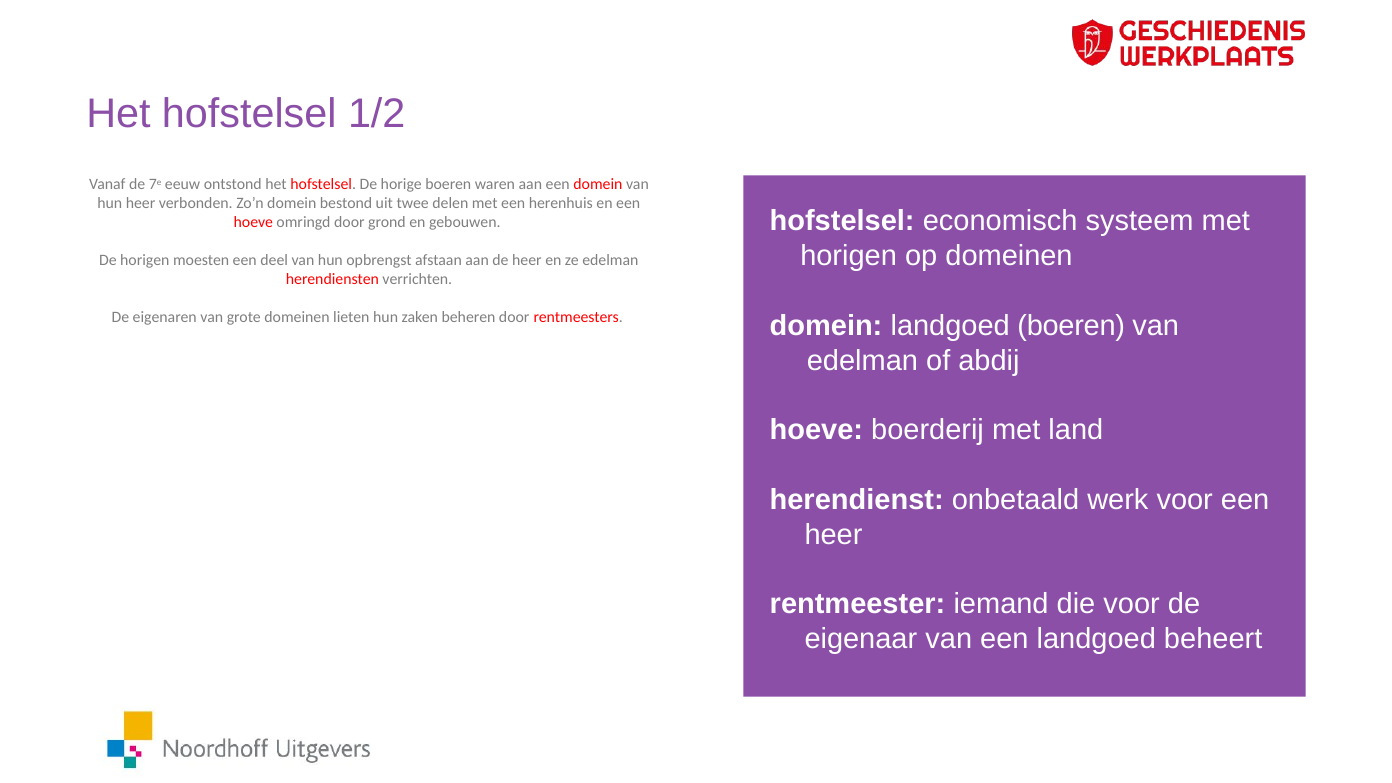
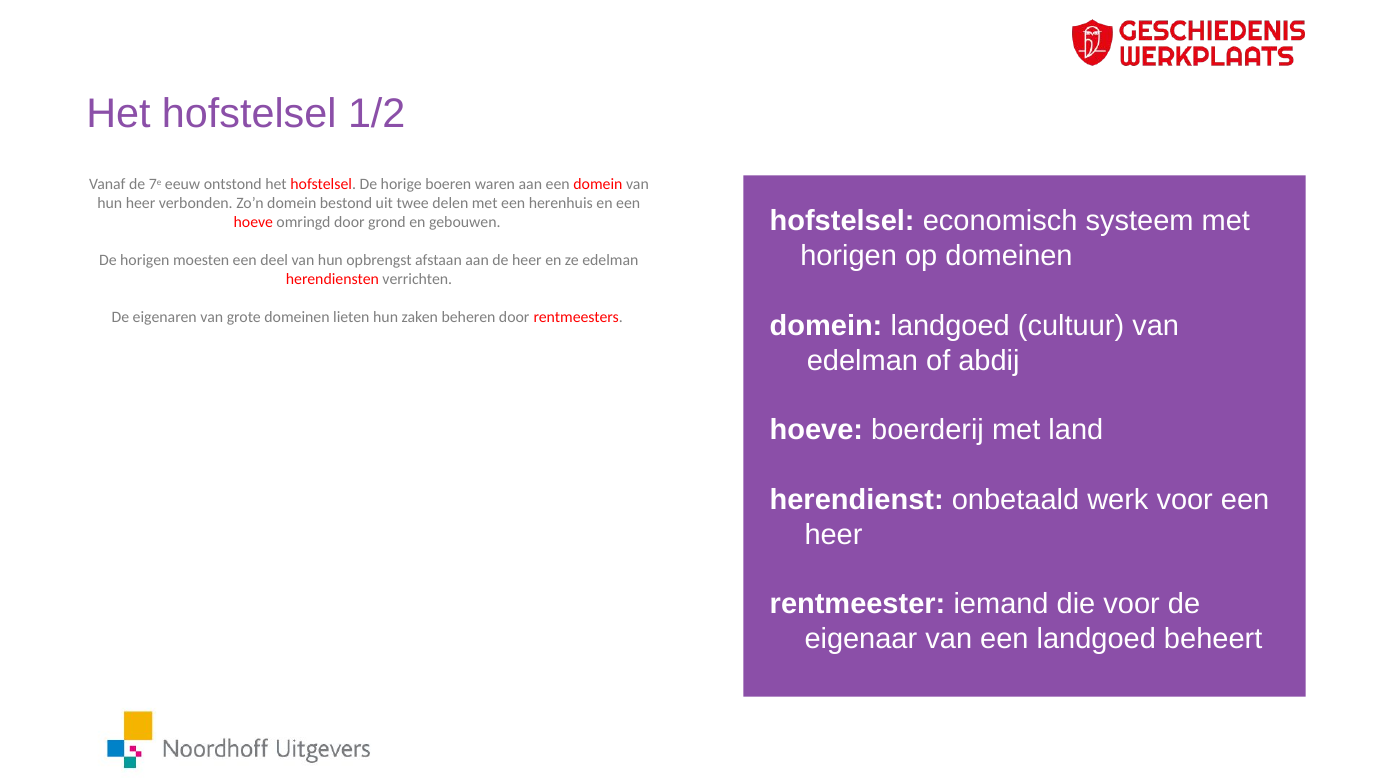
landgoed boeren: boeren -> cultuur (1071, 326)
